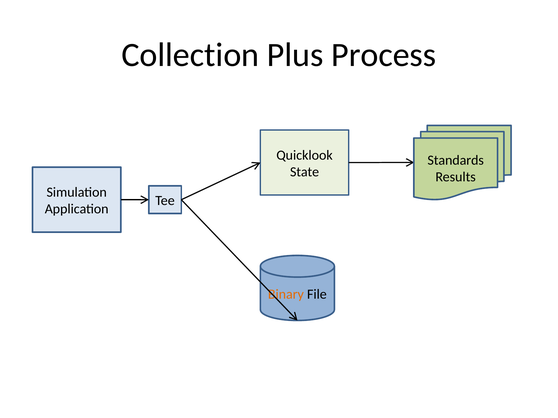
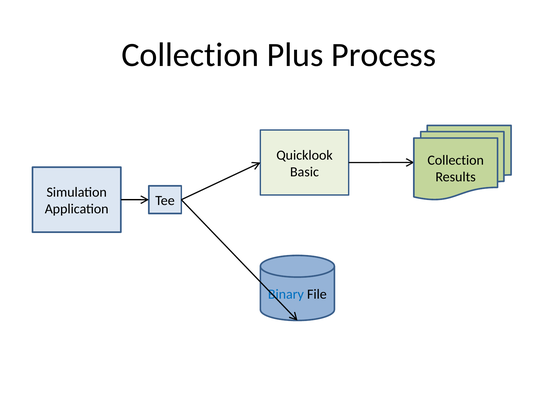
Standards: Standards -> Collection (456, 160)
State: State -> Basic (305, 172)
Binary colour: orange -> blue (286, 295)
